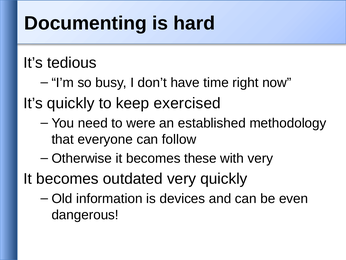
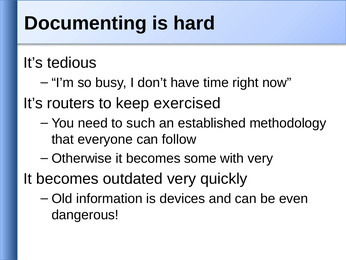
It’s quickly: quickly -> routers (71, 103)
were: were -> such (141, 123)
these: these -> some (200, 158)
